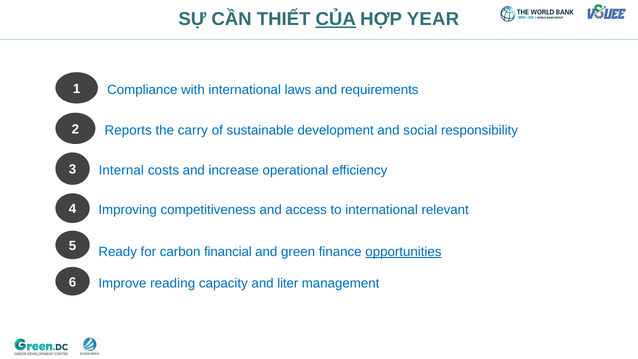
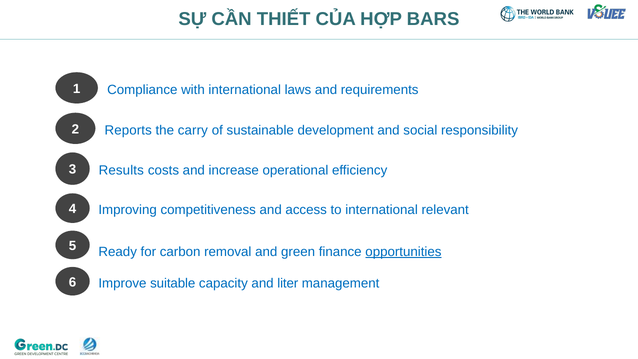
CỦA underline: present -> none (336, 19)
YEAR: YEAR -> BARS (433, 19)
Internal: Internal -> Results (121, 170)
financial: financial -> removal (228, 252)
reading: reading -> suitable (173, 283)
